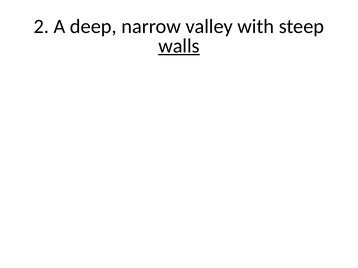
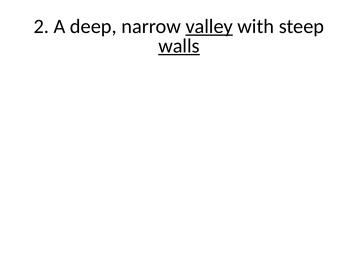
valley underline: none -> present (209, 26)
